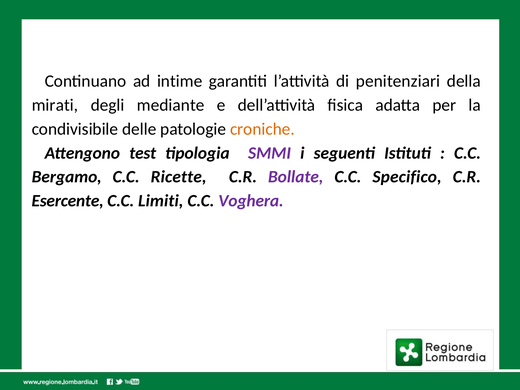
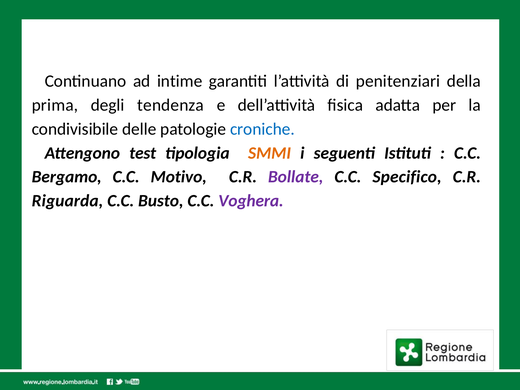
mirati: mirati -> prima (55, 105)
mediante: mediante -> tendenza (171, 105)
croniche colour: orange -> blue (262, 129)
SMMI colour: purple -> orange (270, 153)
Ricette: Ricette -> Motivo (179, 177)
Esercente: Esercente -> Riguarda (67, 201)
Limiti: Limiti -> Busto (161, 201)
